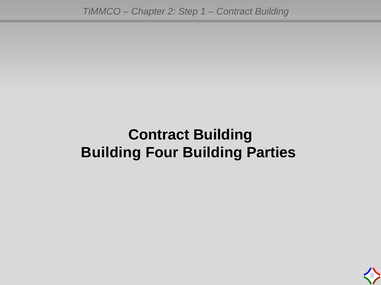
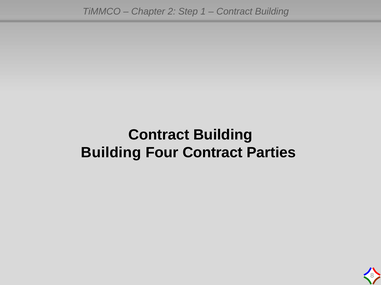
Four Building: Building -> Contract (213, 153)
